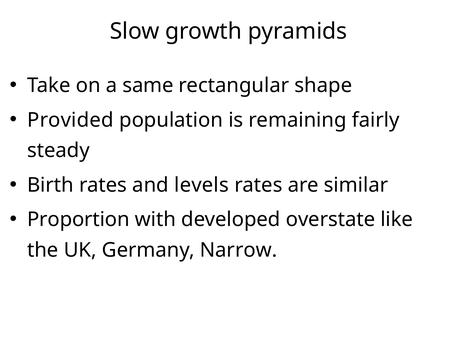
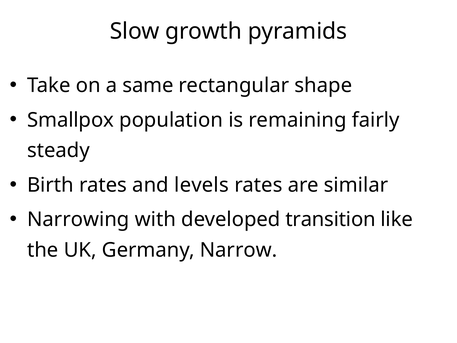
Provided: Provided -> Smallpox (71, 120)
Proportion: Proportion -> Narrowing (78, 219)
overstate: overstate -> transition (331, 219)
